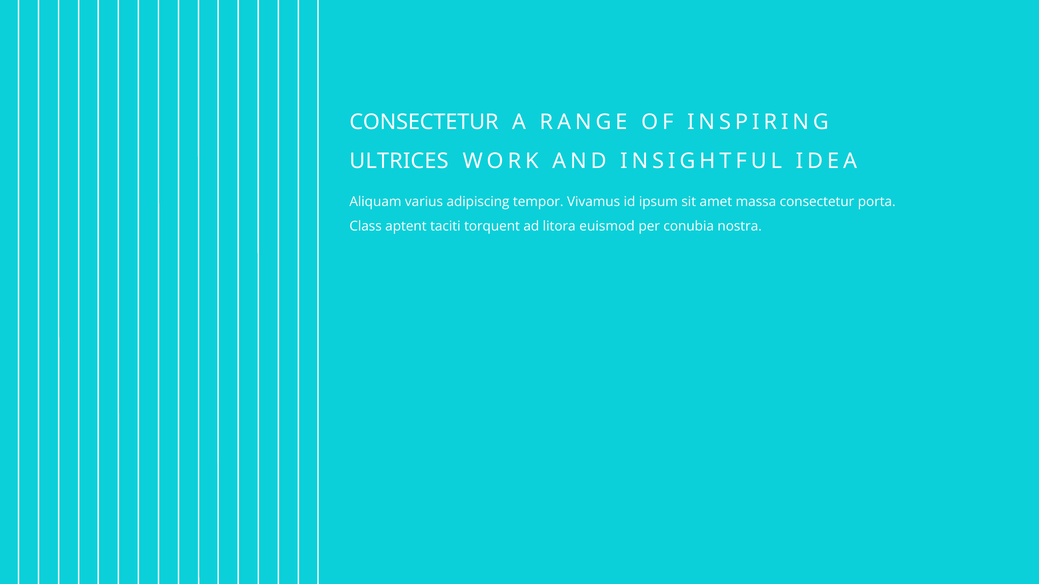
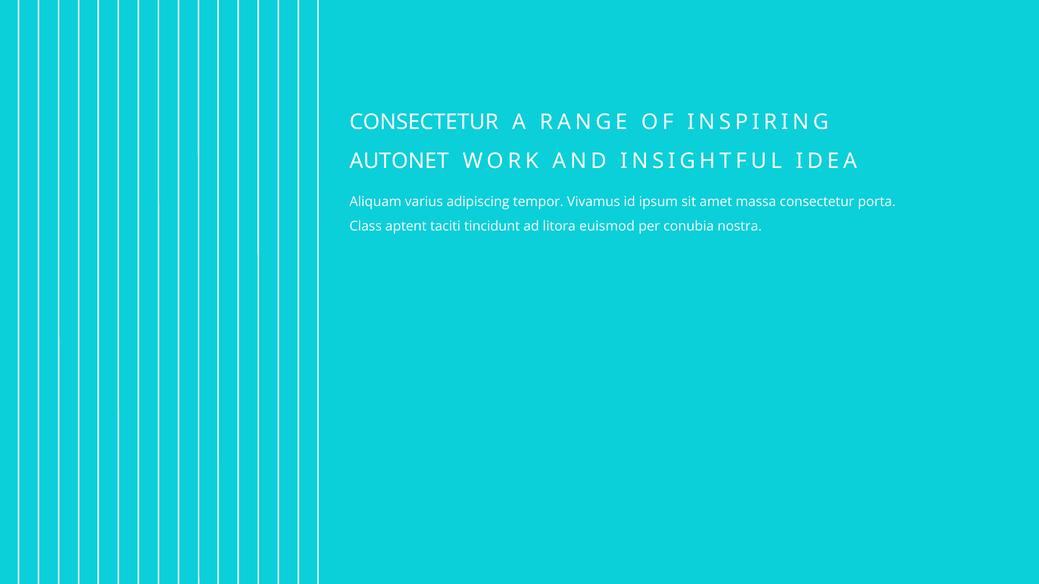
ULTRICES: ULTRICES -> AUTONET (399, 161)
torquent: torquent -> tincidunt (492, 226)
